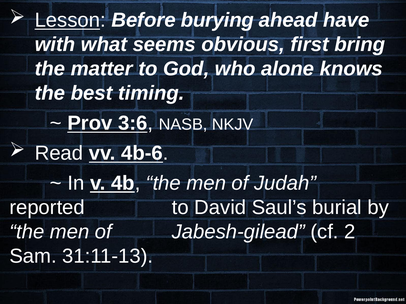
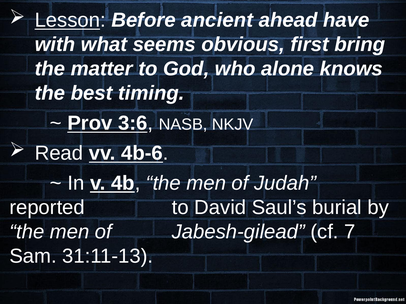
burying: burying -> ancient (217, 20)
2: 2 -> 7 (350, 232)
